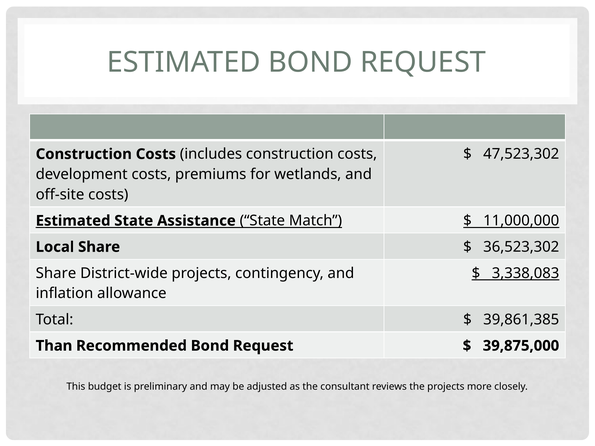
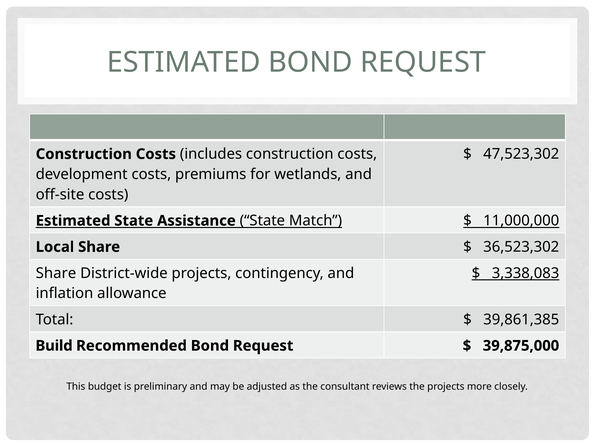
Than: Than -> Build (54, 346)
